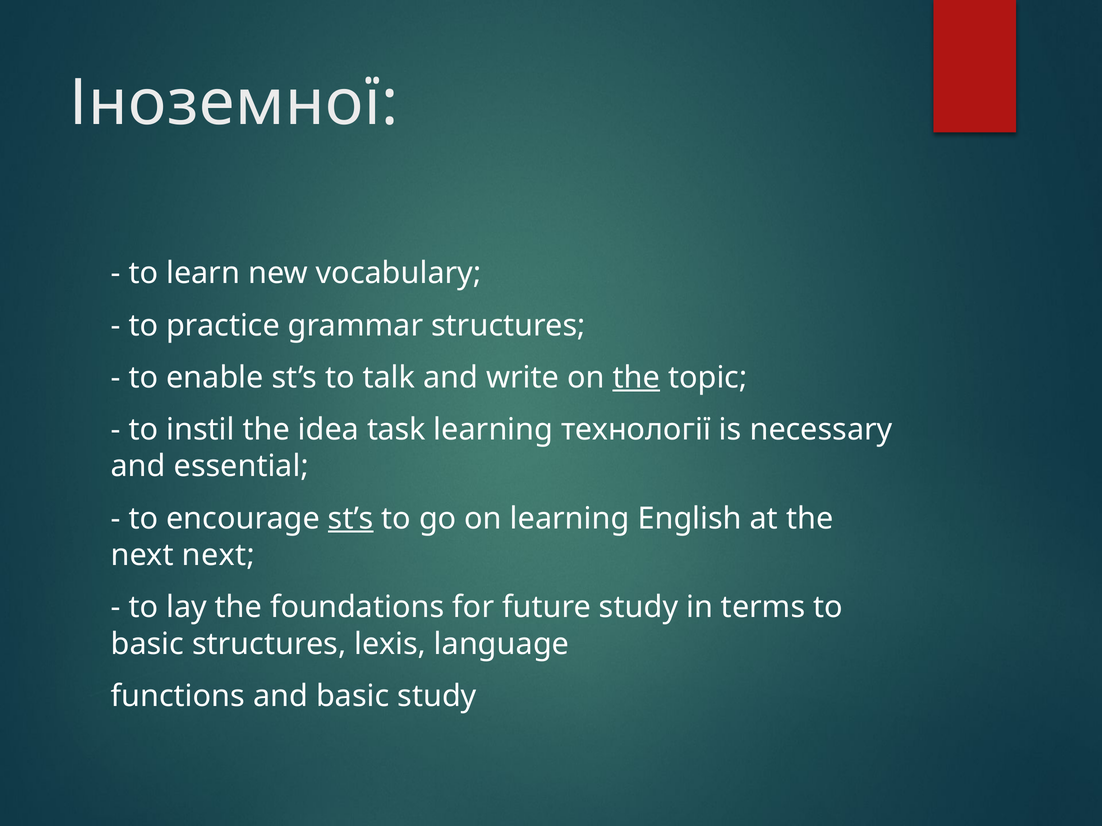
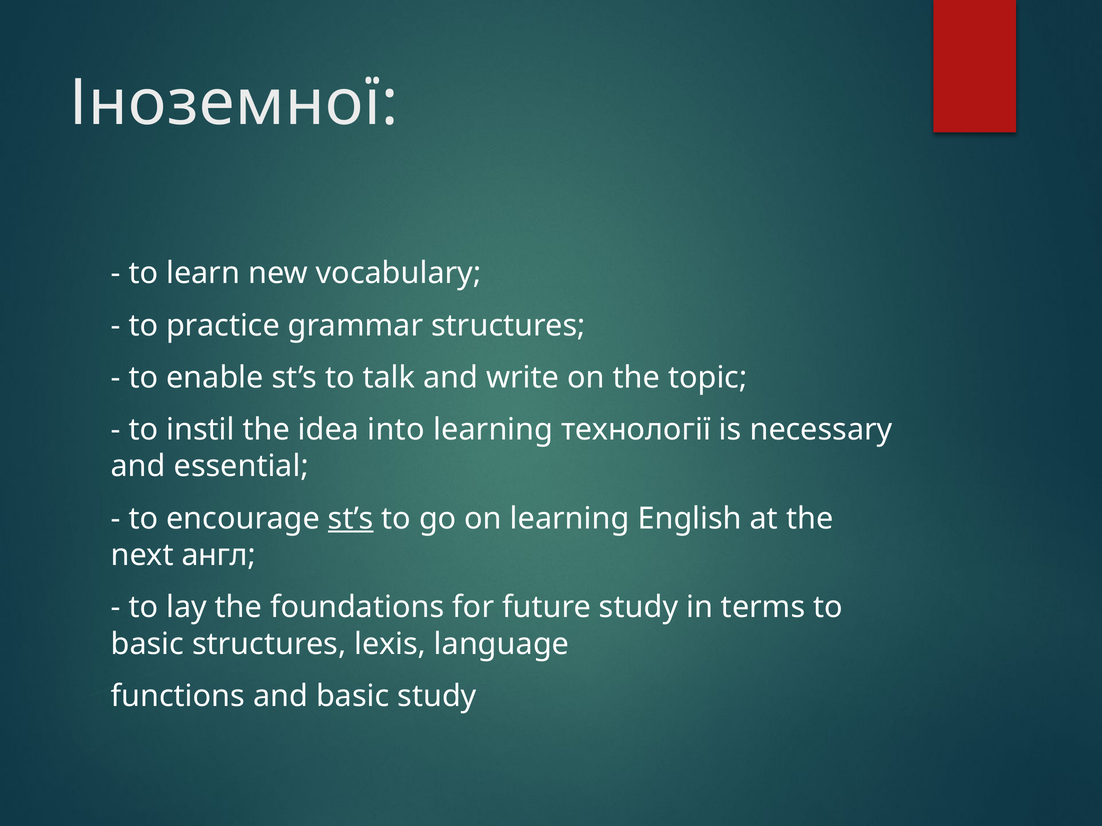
the underline: present -> none (636, 378)
task: task -> into (396, 430)
next next: next -> англ (219, 556)
